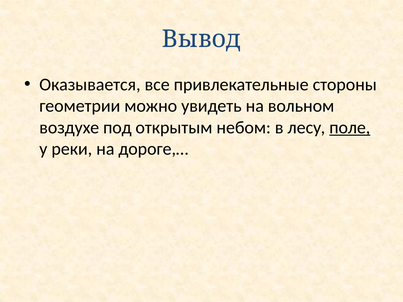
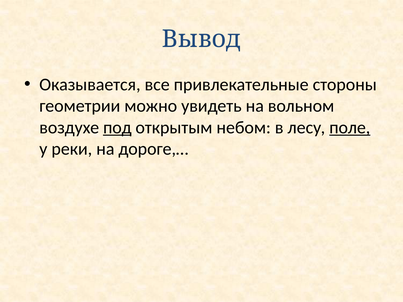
под underline: none -> present (117, 128)
